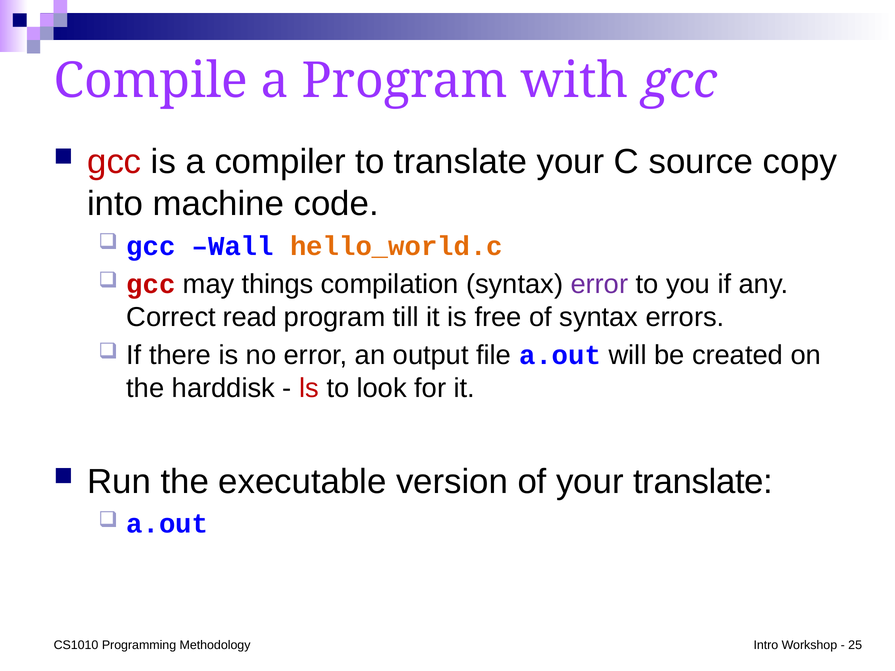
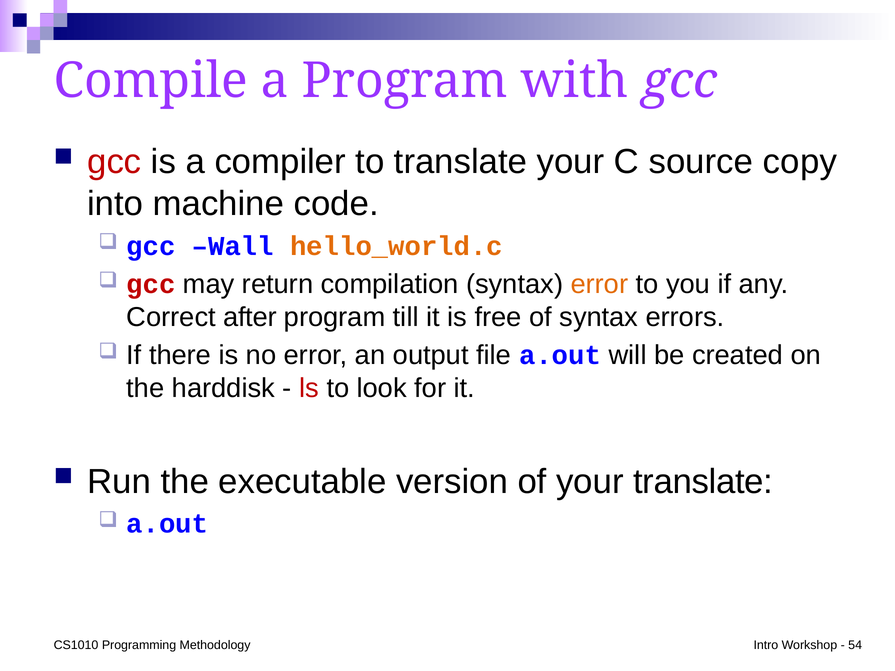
things: things -> return (278, 284)
error colour: purple -> orange (599, 284)
read: read -> after (250, 317)
25: 25 -> 54 (855, 645)
